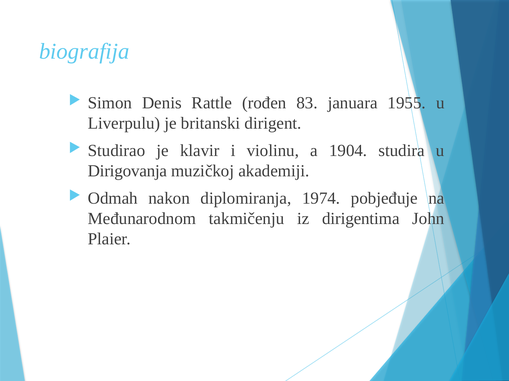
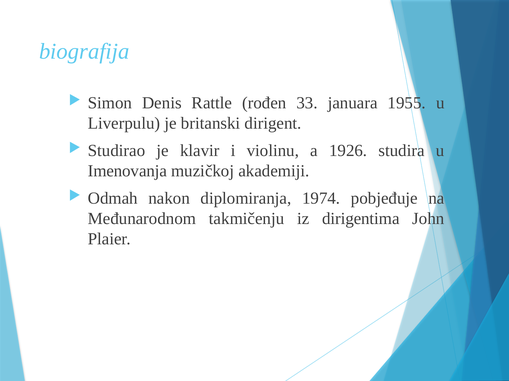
83: 83 -> 33 (307, 103)
1904: 1904 -> 1926 (348, 151)
Dirigovanja: Dirigovanja -> Imenovanja (127, 171)
